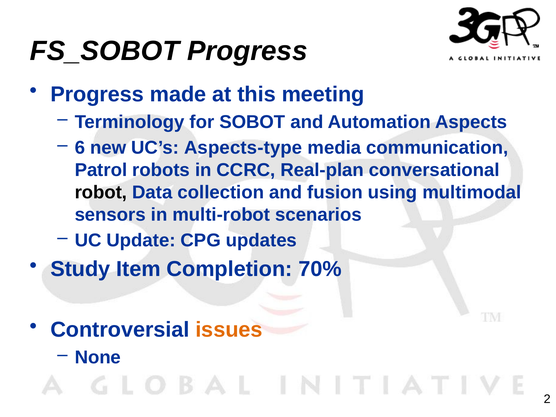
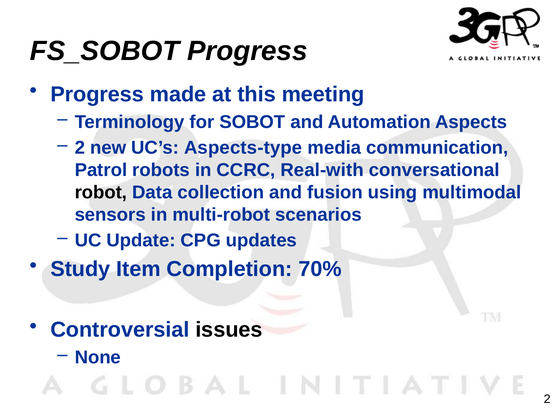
6: 6 -> 2 (80, 148)
Real-plan: Real-plan -> Real-with (322, 170)
issues colour: orange -> black (229, 330)
